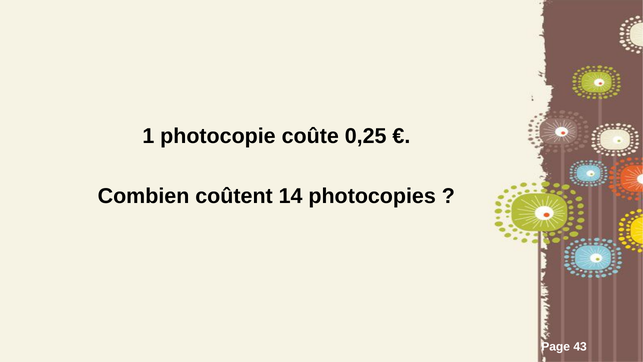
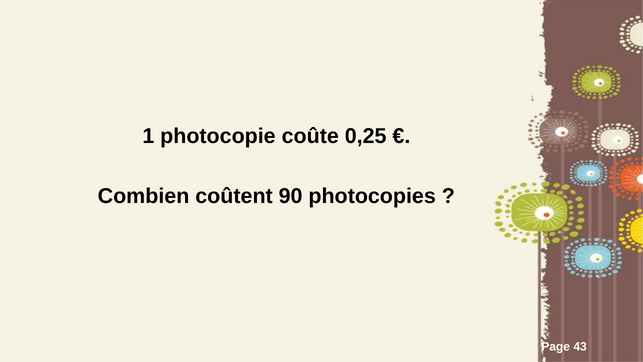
14: 14 -> 90 (291, 196)
